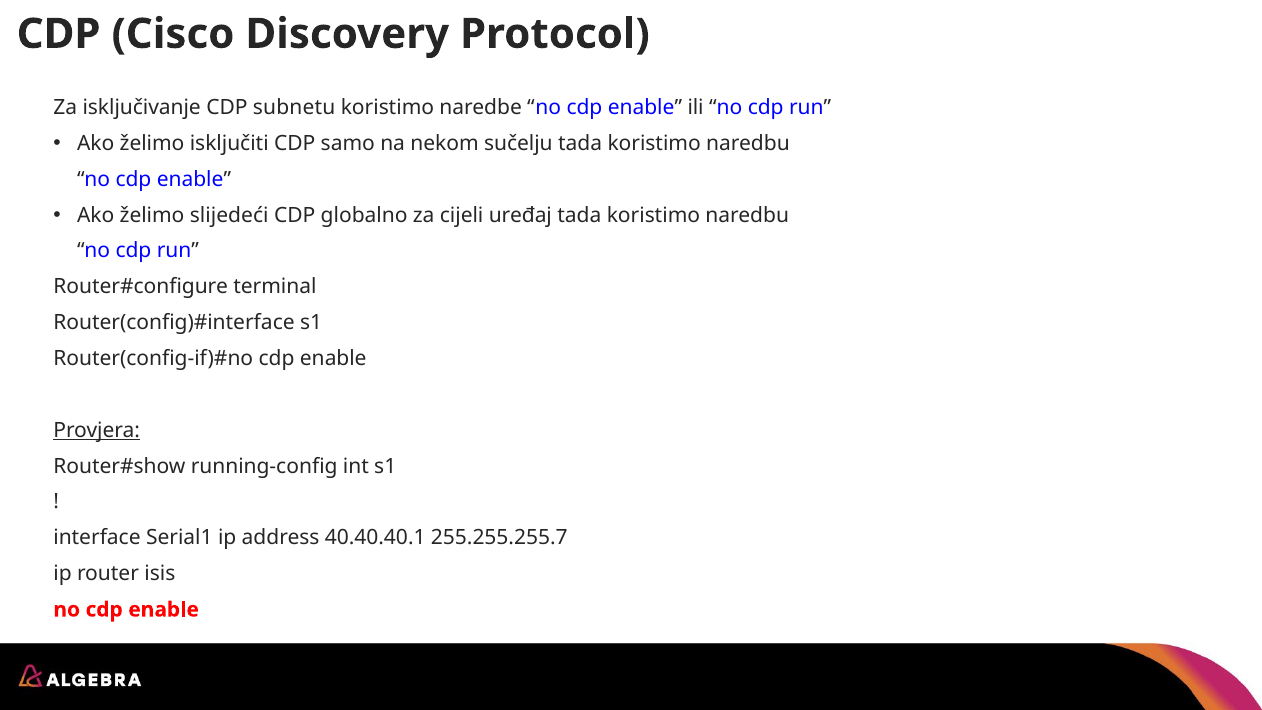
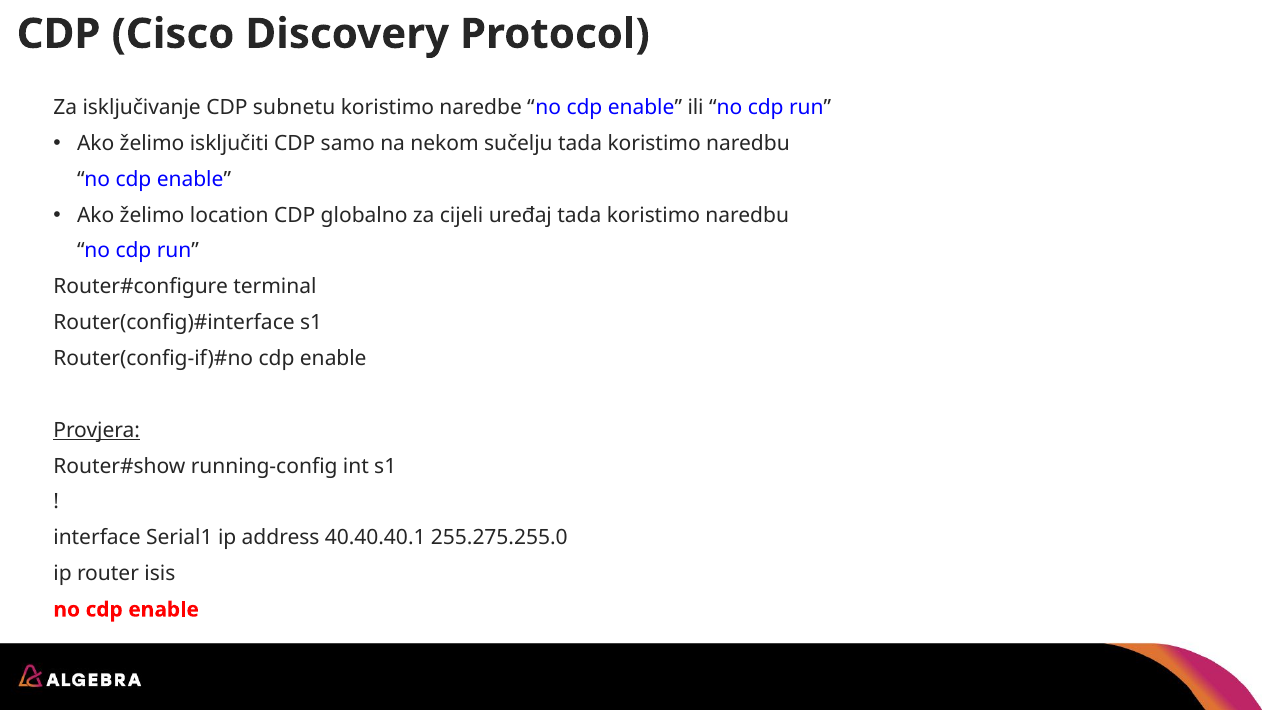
slijedeći: slijedeći -> location (229, 215)
255.255.255.7: 255.255.255.7 -> 255.275.255.0 (499, 538)
